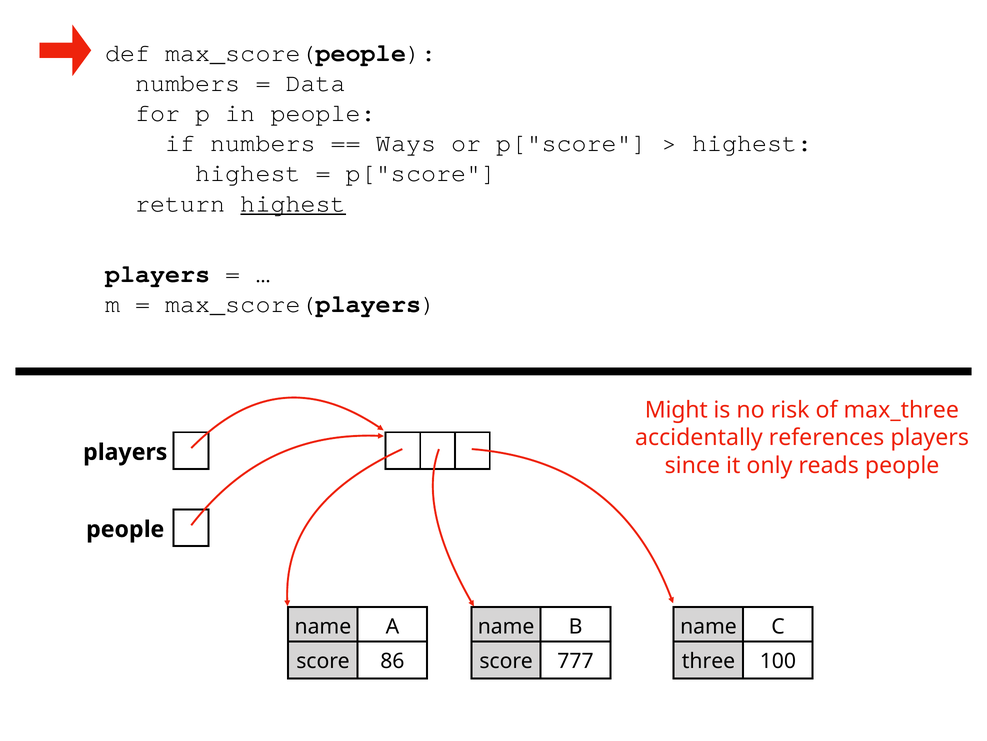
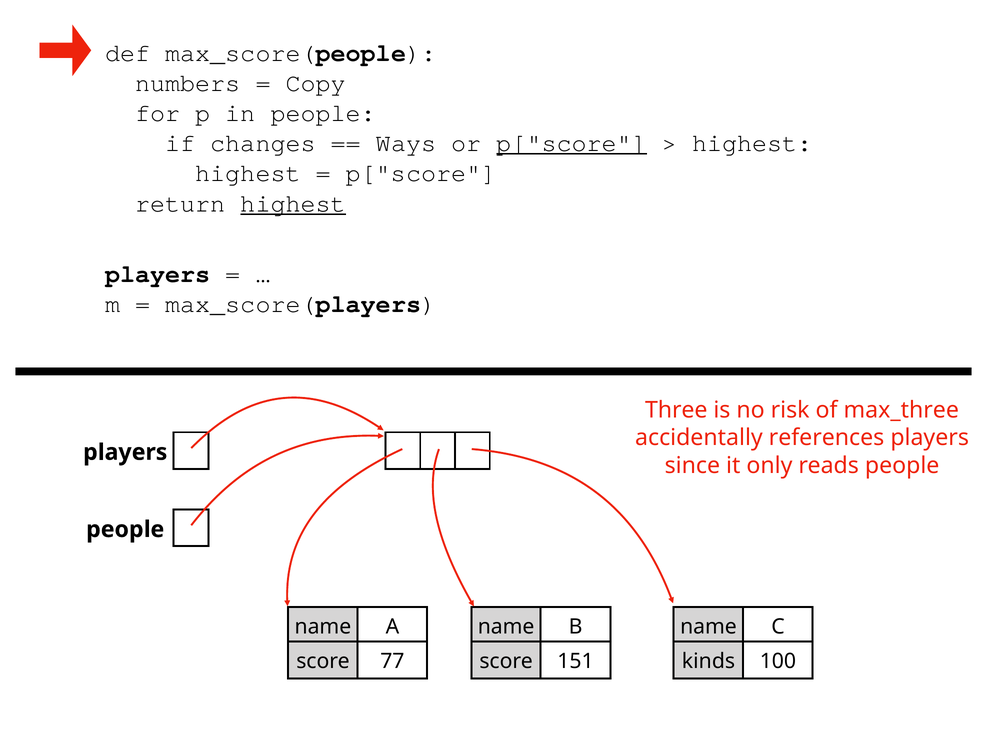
Data: Data -> Copy (316, 83)
if numbers: numbers -> changes (263, 143)
p["score underline: none -> present (572, 143)
Might: Might -> Three (676, 410)
86: 86 -> 77 (392, 661)
777: 777 -> 151 (576, 661)
three: three -> kinds (708, 661)
